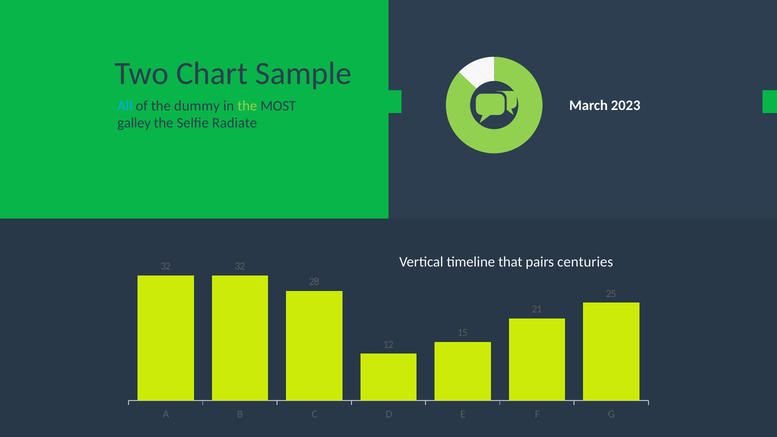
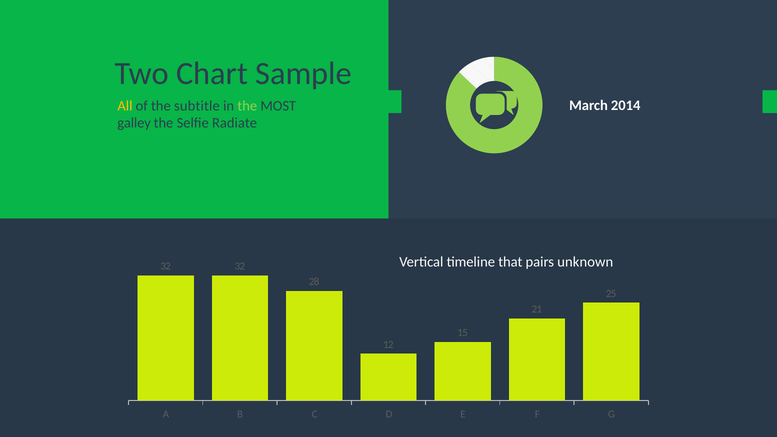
2023: 2023 -> 2014 (626, 105)
All colour: light blue -> yellow (125, 106)
dummy: dummy -> subtitle (197, 106)
centuries: centuries -> unknown (585, 262)
